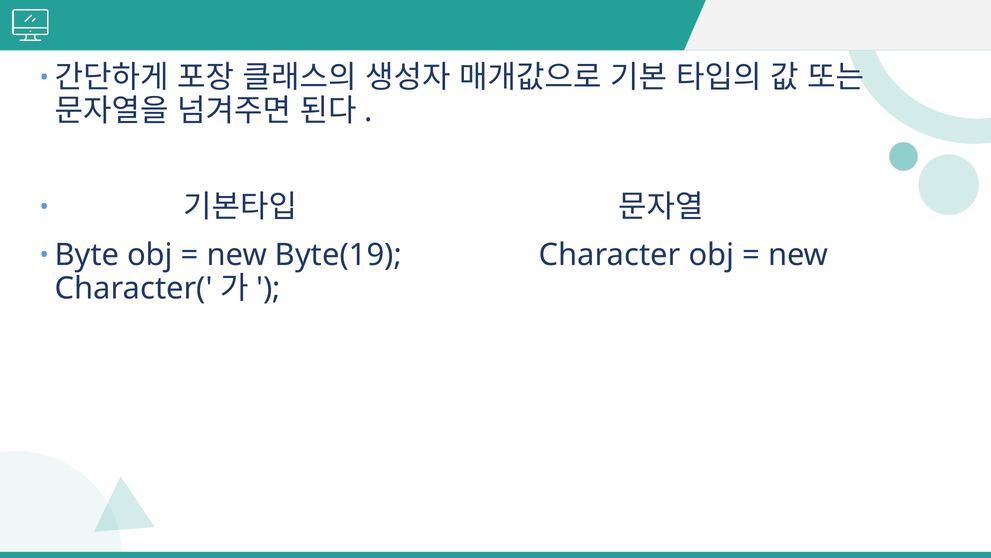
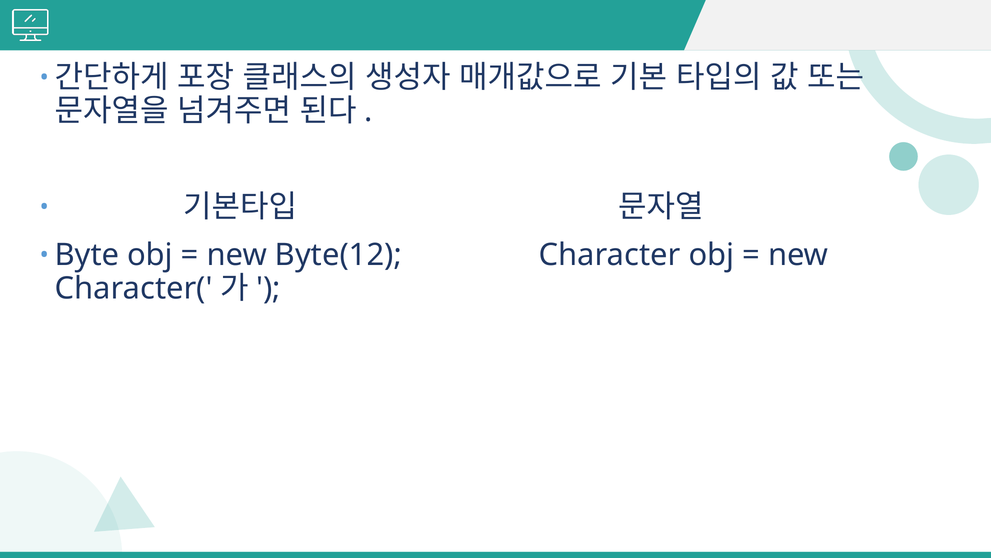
Byte(19: Byte(19 -> Byte(12 (338, 255)
